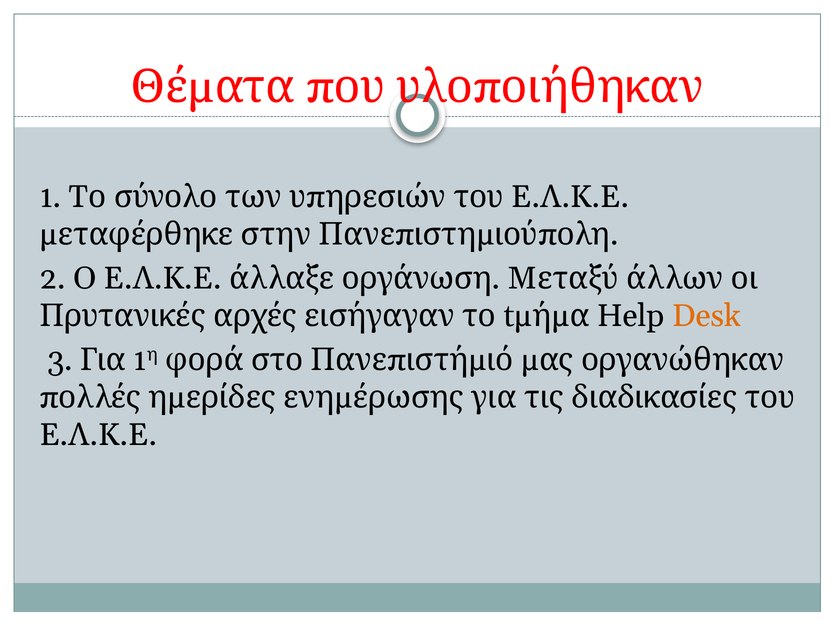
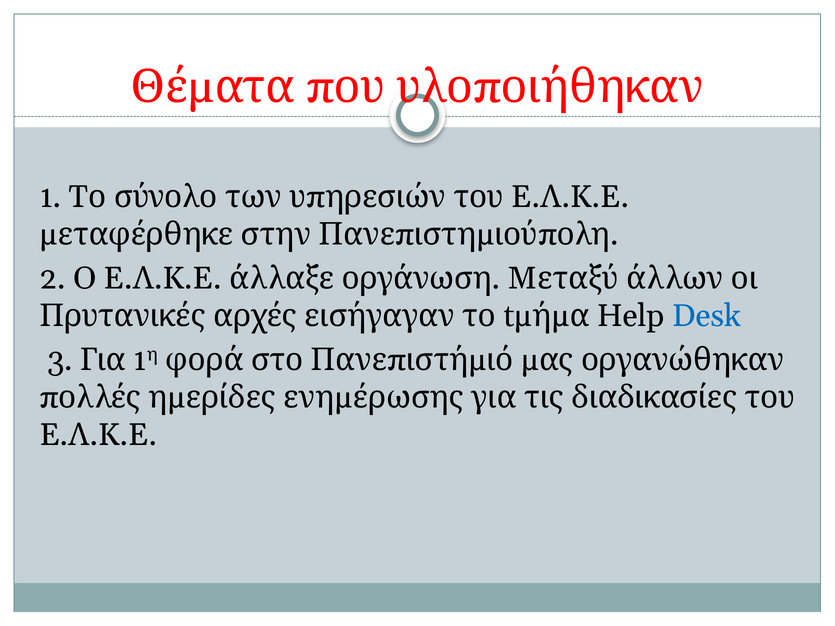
Desk colour: orange -> blue (707, 316)
